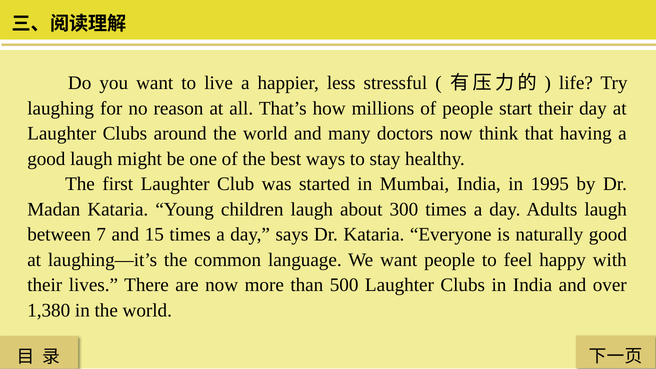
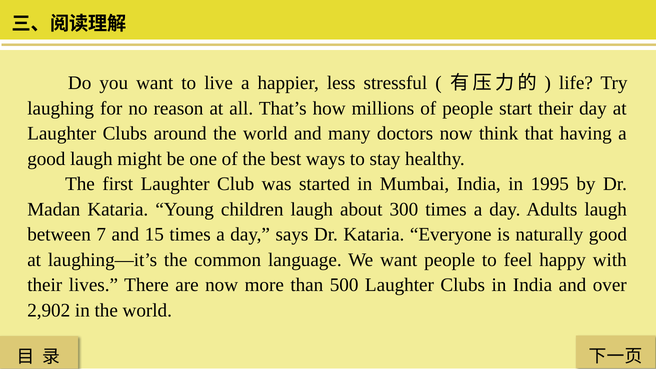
1,380: 1,380 -> 2,902 (49, 310)
